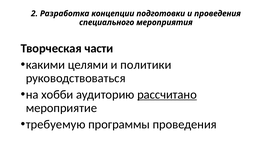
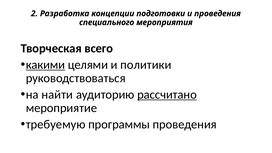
части: части -> всего (99, 48)
какими underline: none -> present (45, 65)
хобби: хобби -> найти (57, 95)
